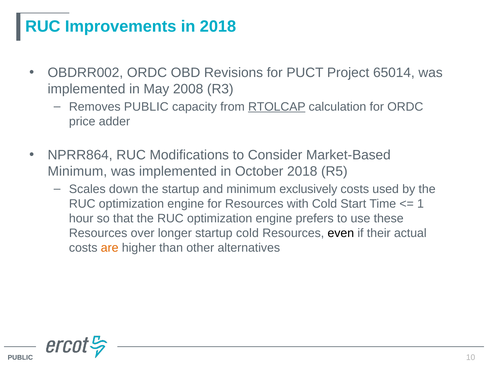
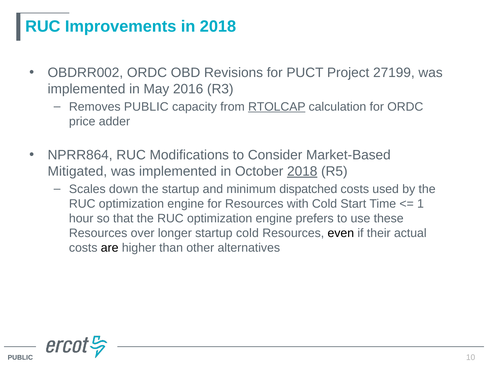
65014: 65014 -> 27199 (394, 73)
2008: 2008 -> 2016 (188, 89)
Minimum: Minimum -> Mitigated (77, 171)
2018 underline: none -> present (302, 171)
exclusively: exclusively -> dispatched (308, 189)
are colour: orange -> black (110, 248)
